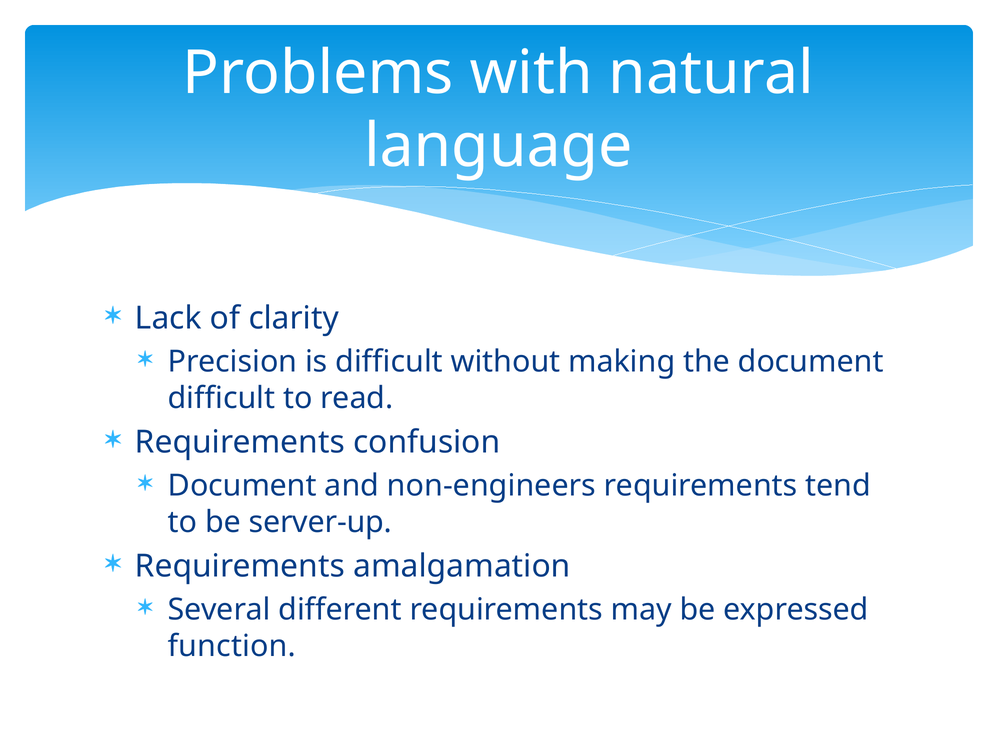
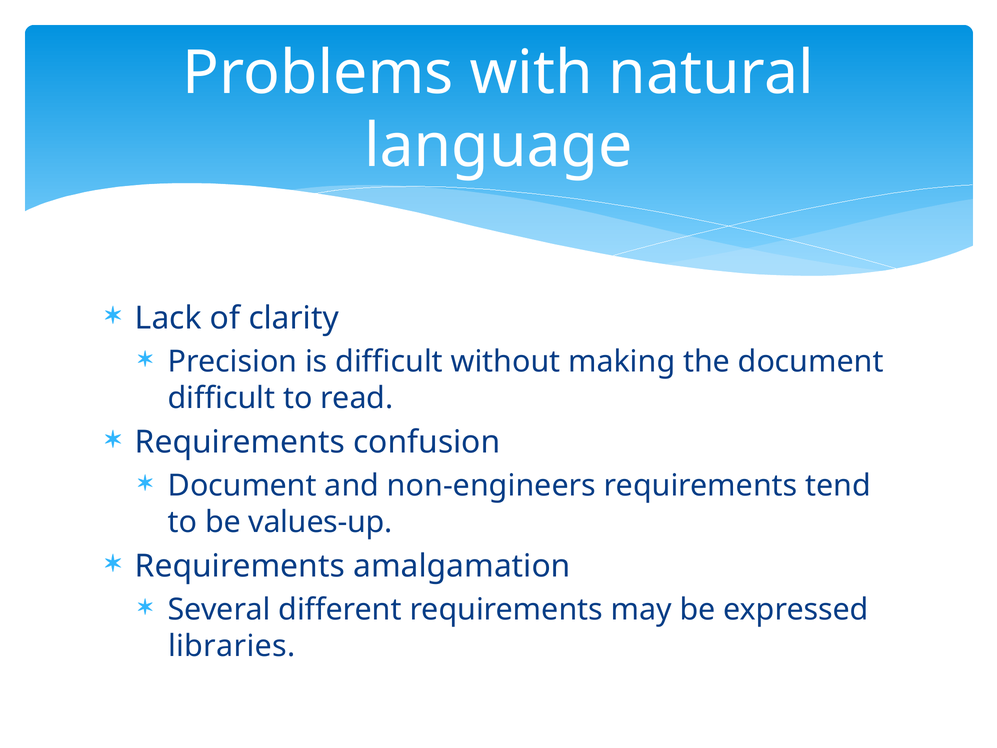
server-up: server-up -> values-up (320, 522)
function: function -> libraries (232, 646)
